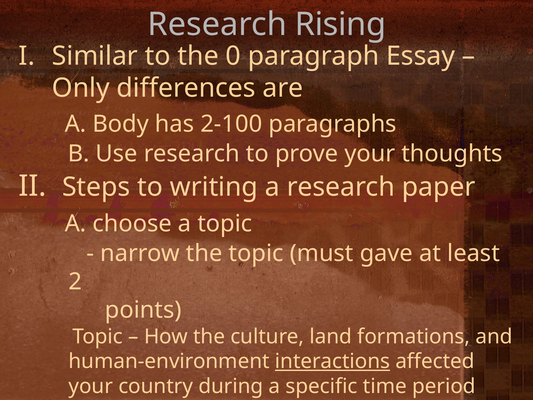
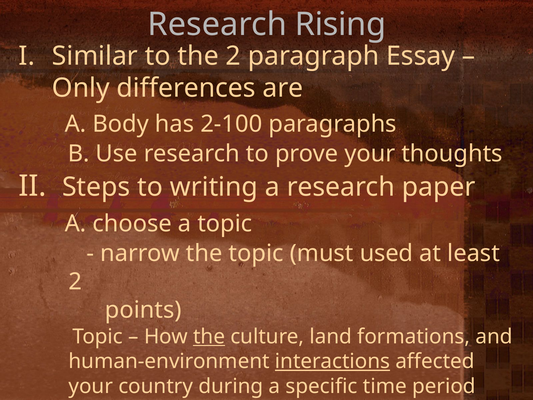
the 0: 0 -> 2 (233, 56)
gave: gave -> used (386, 253)
the underline: none -> present (209, 336)
